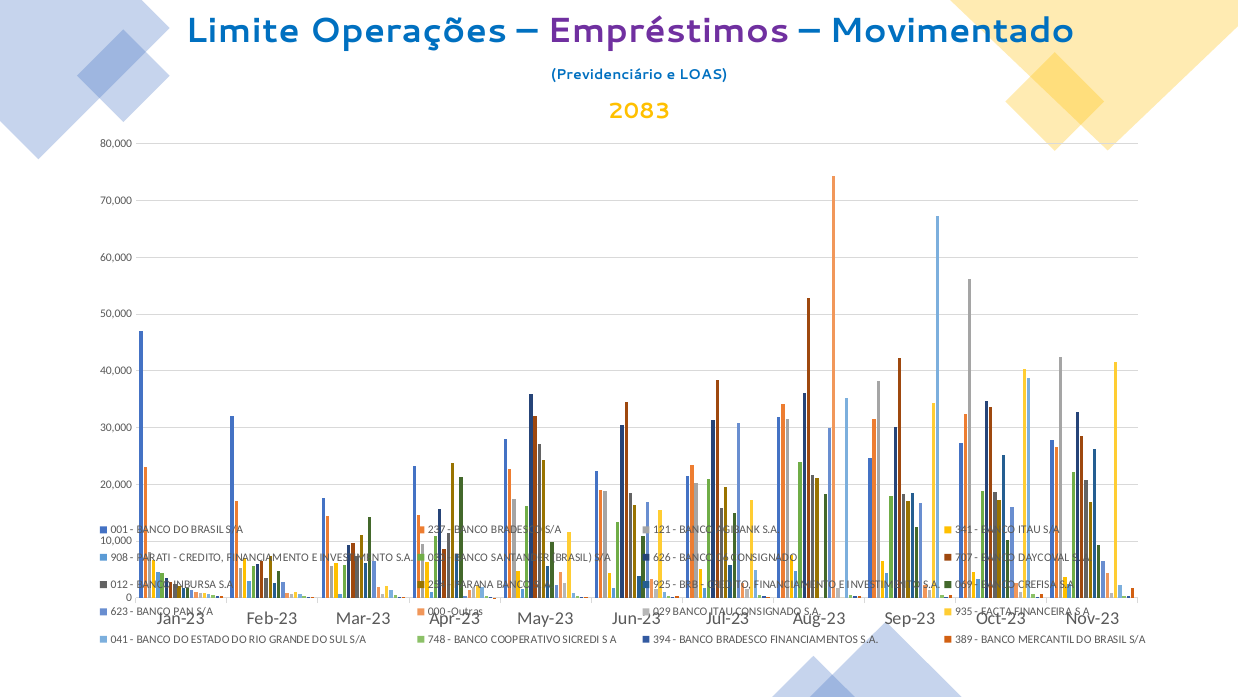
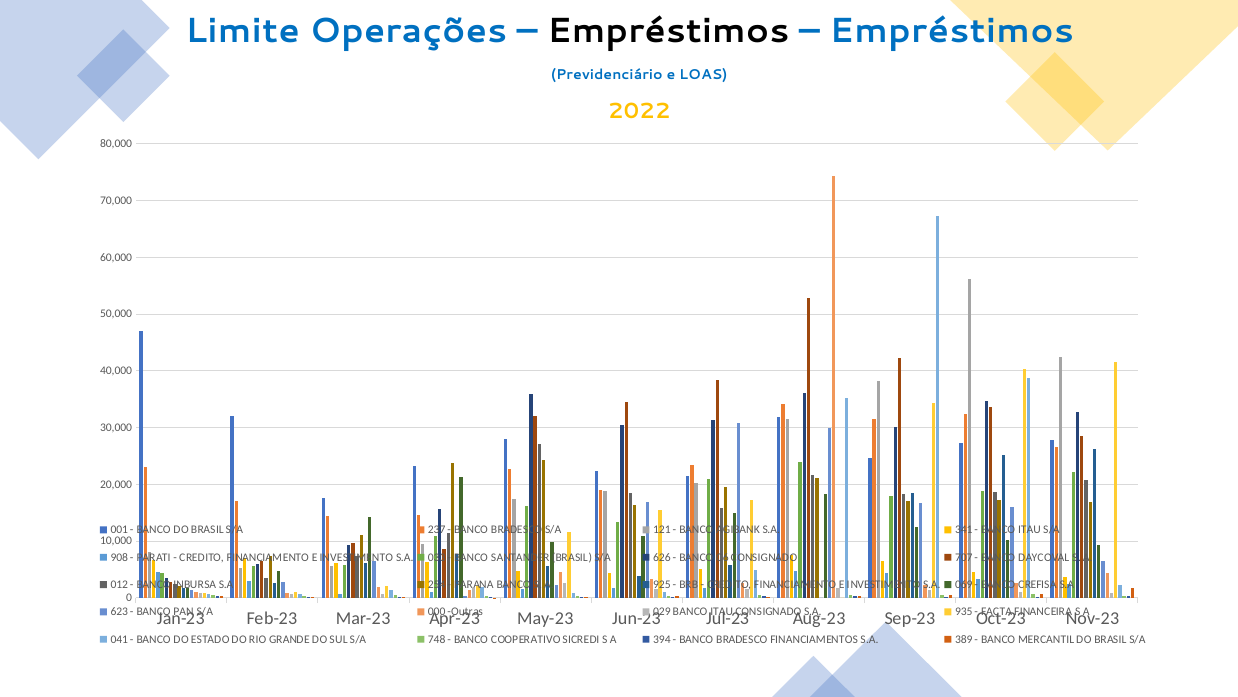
Empréstimos colour: purple -> black (668, 31)
Movimentado: Movimentado -> Empréstimos (952, 31)
2083: 2083 -> 2022 (639, 111)
